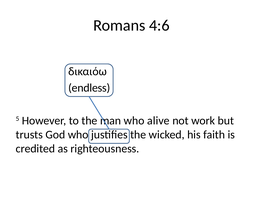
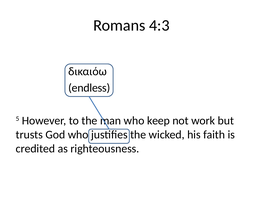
4:6: 4:6 -> 4:3 (159, 25)
alive: alive -> keep (158, 121)
